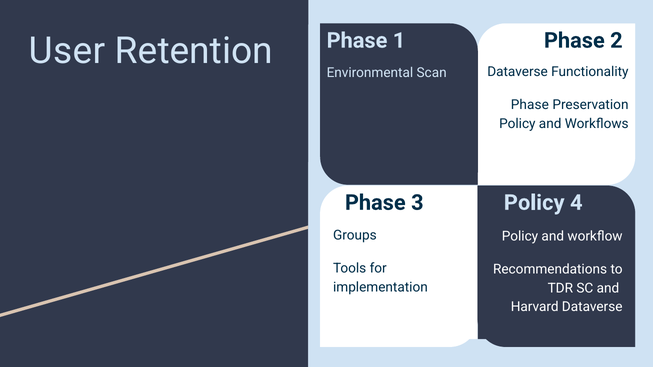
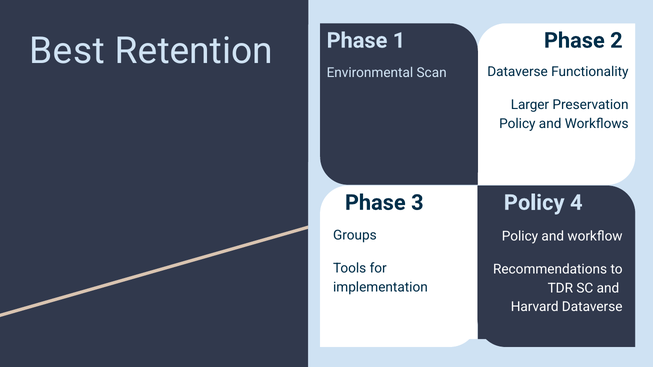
User: User -> Best (67, 51)
Phase: Phase -> Larger (530, 105)
